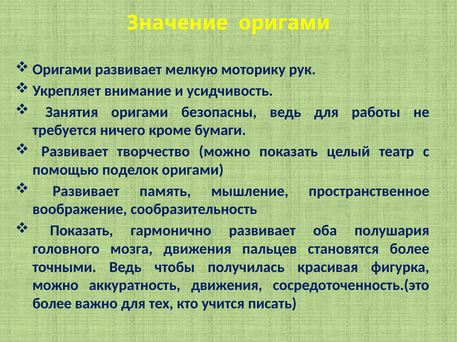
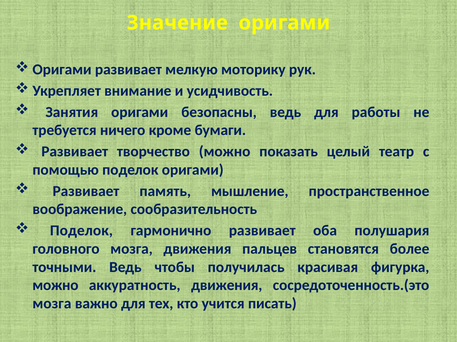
Показать: Показать -> Поделок (81, 231)
более: более -> мозга (52, 304)
